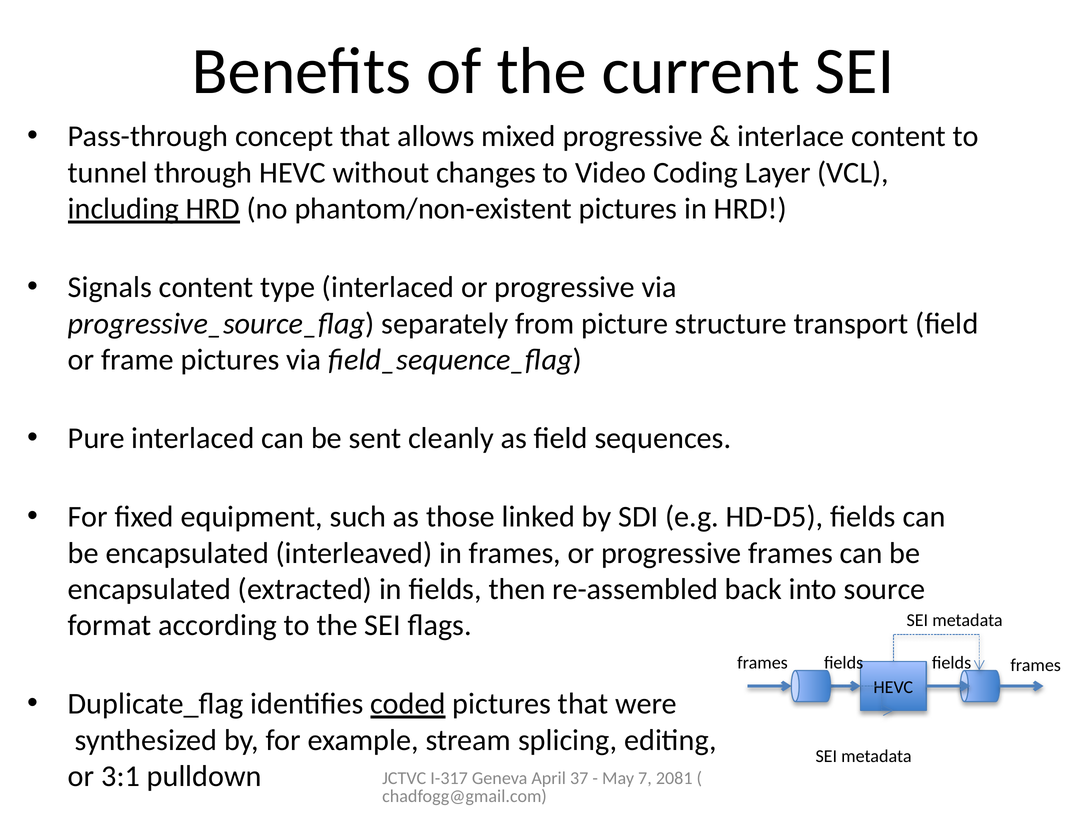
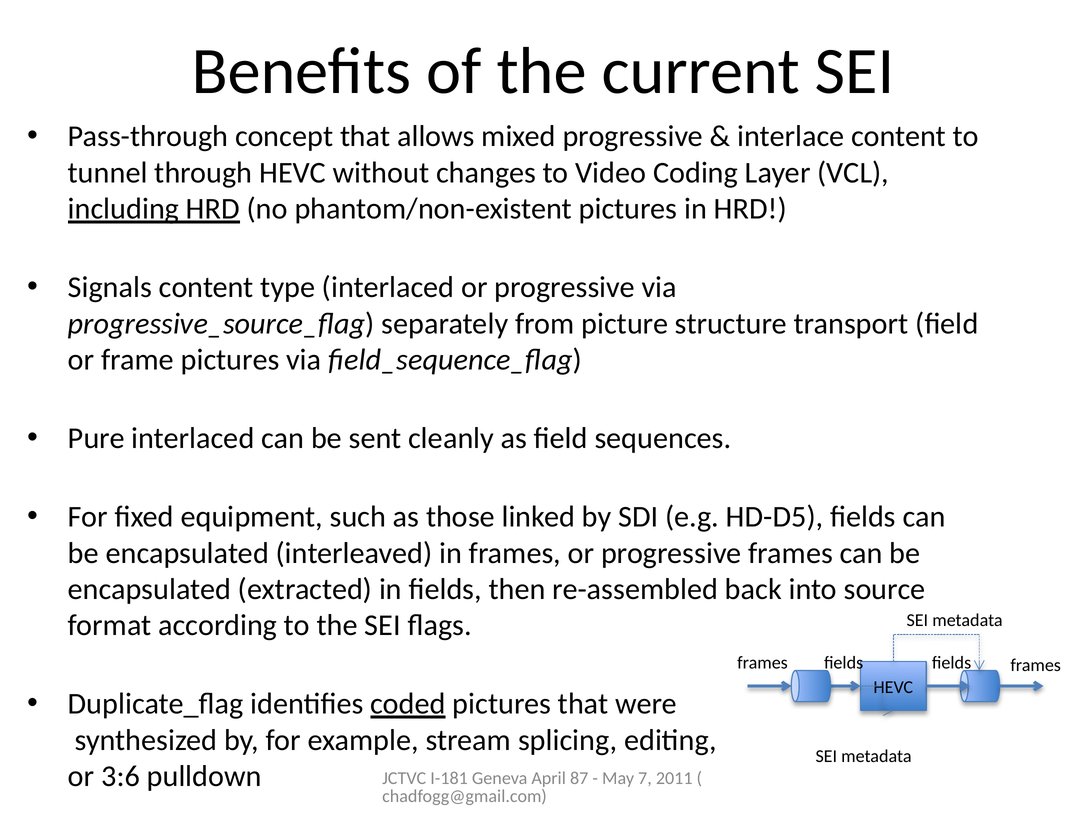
3:1: 3:1 -> 3:6 (121, 777)
I-317: I-317 -> I-181 (449, 778)
37: 37 -> 87 (579, 778)
2081: 2081 -> 2011 (674, 778)
